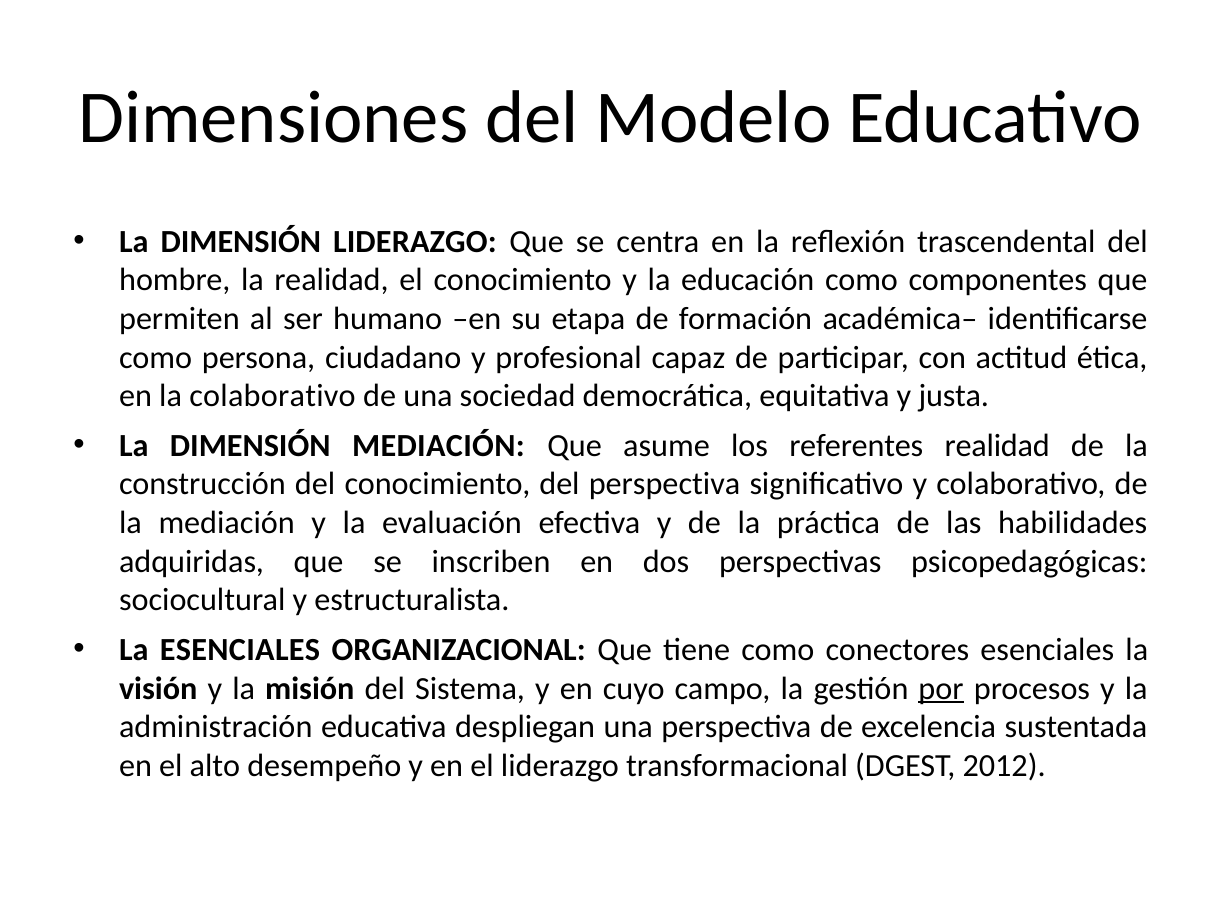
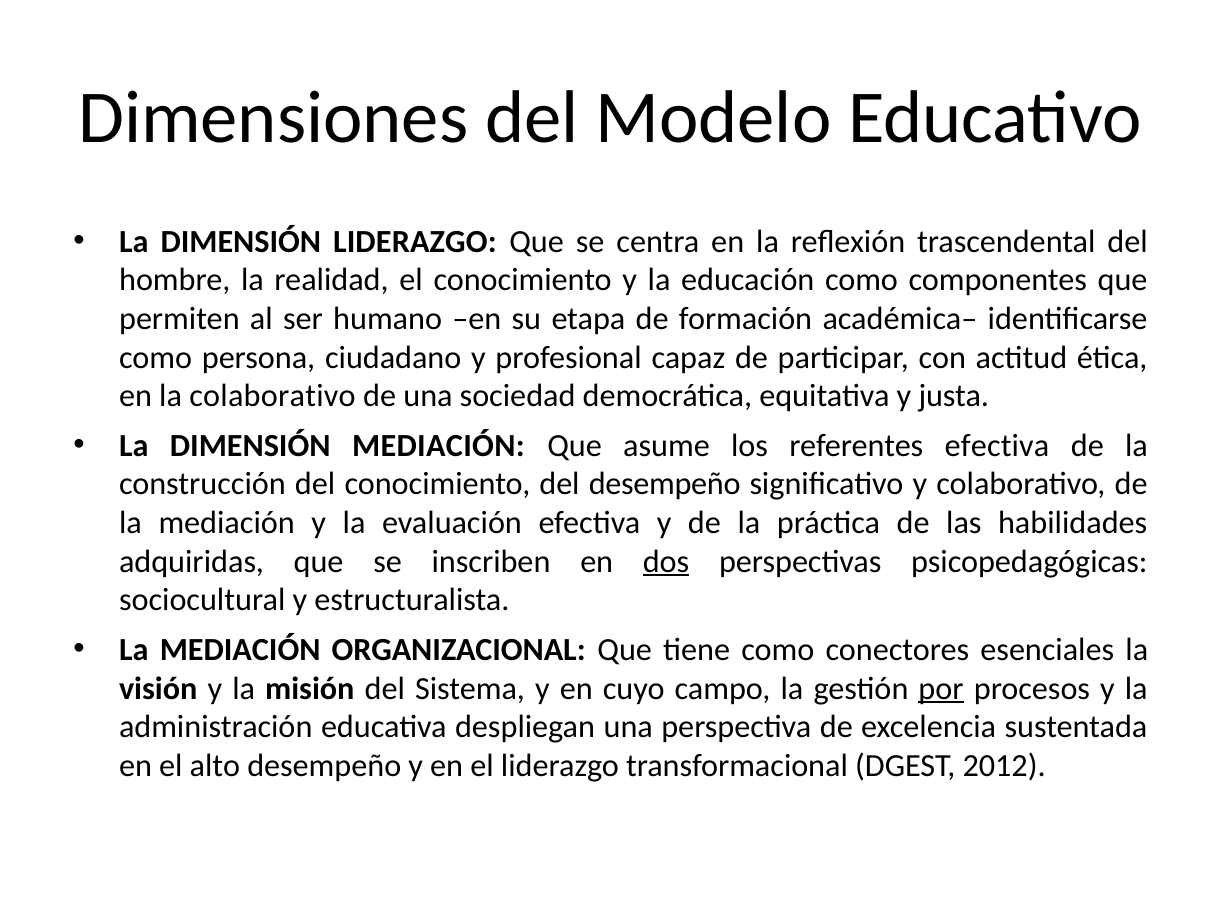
referentes realidad: realidad -> efectiva (997, 446)
del perspectiva: perspectiva -> desempeño (665, 485)
dos underline: none -> present (666, 562)
ESENCIALES: ESENCIALES -> MEDIACIÓN (240, 650)
